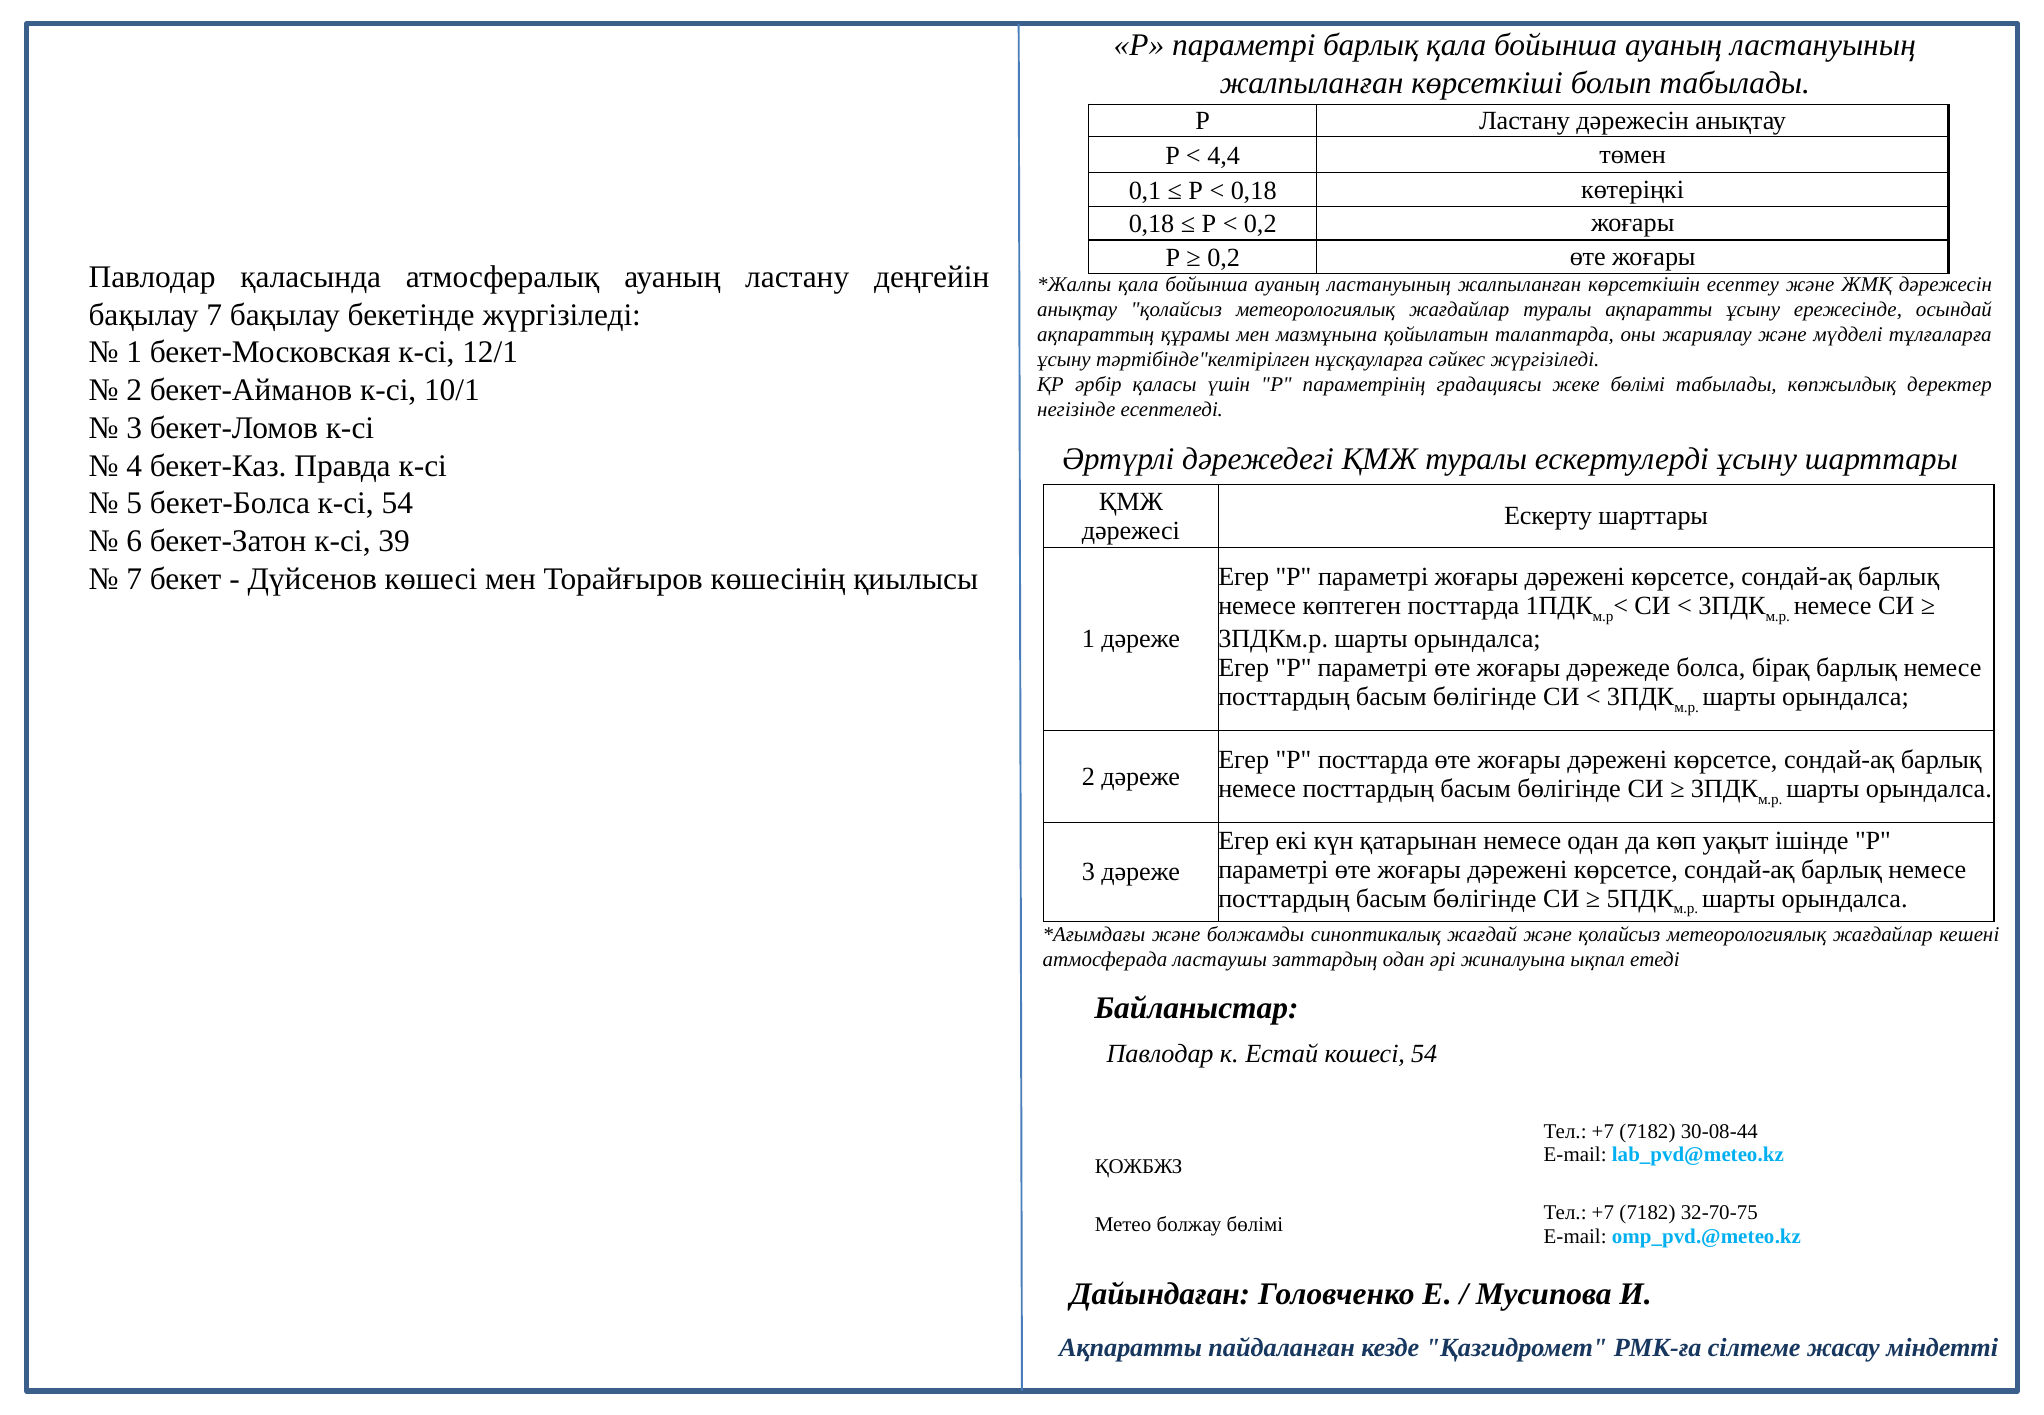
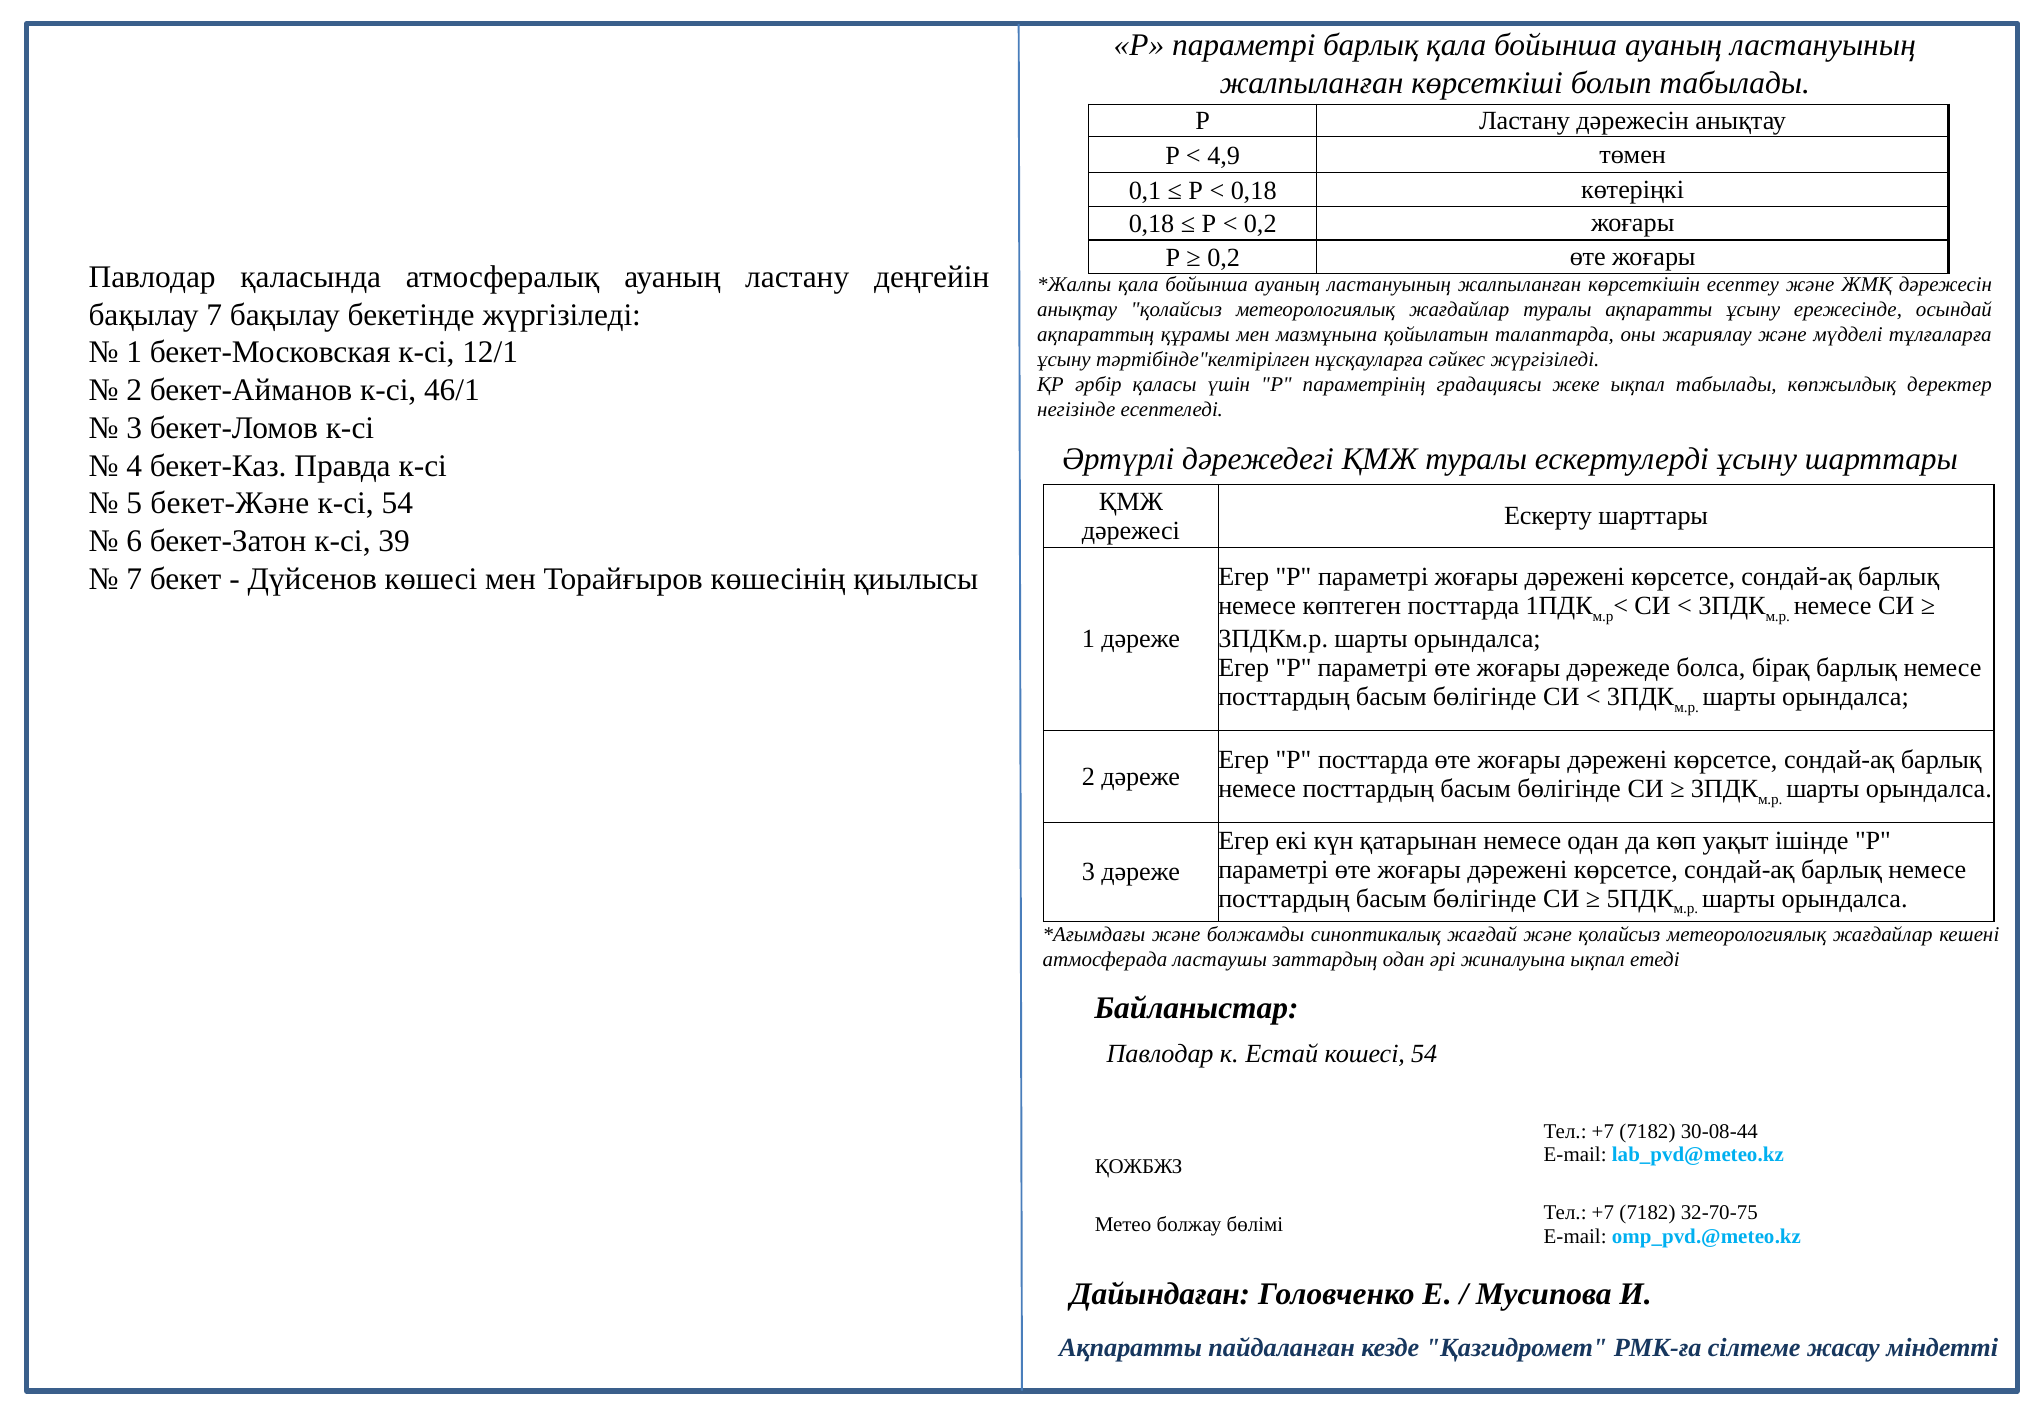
4,4: 4,4 -> 4,9 (1224, 156)
жеке бөлімі: бөлімі -> ықпал (1638, 385)
10/1: 10/1 -> 46/1 (452, 390)
бекет-Болса: бекет-Болса -> бекет-Және (230, 504)
